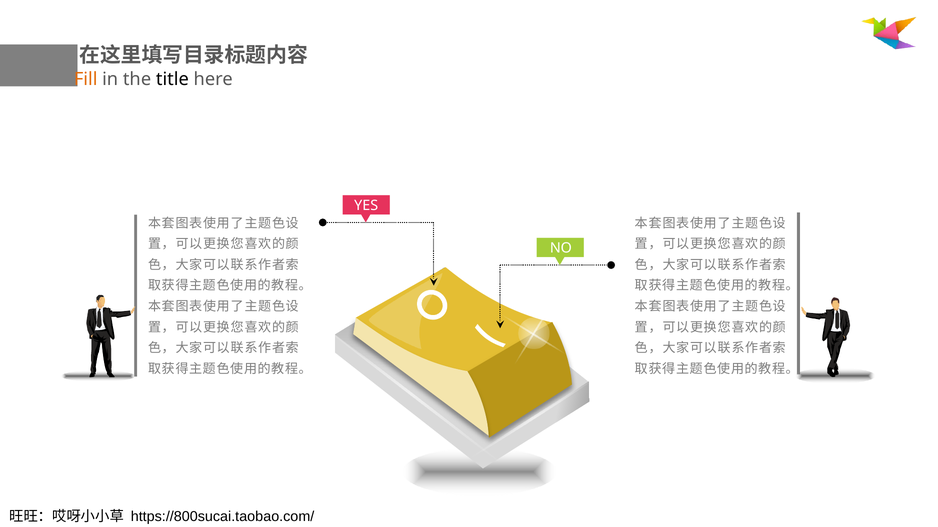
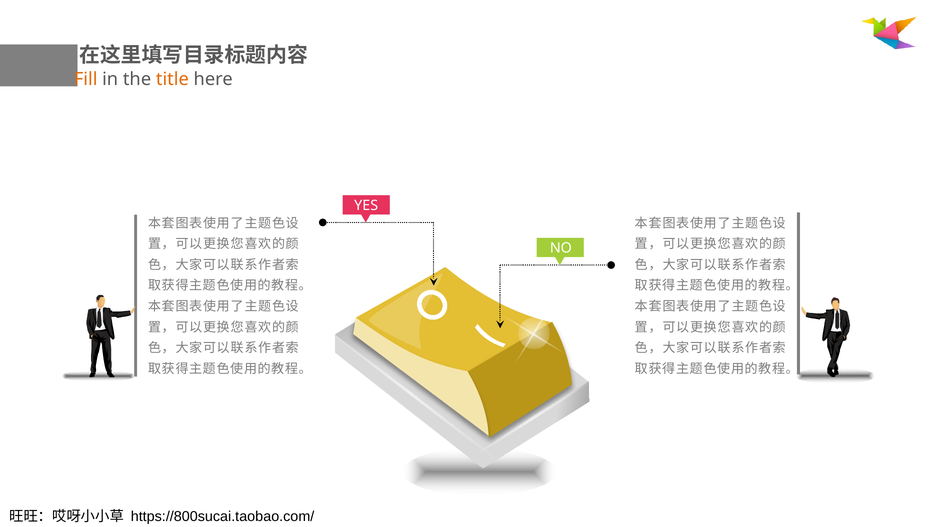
title colour: black -> orange (172, 79)
